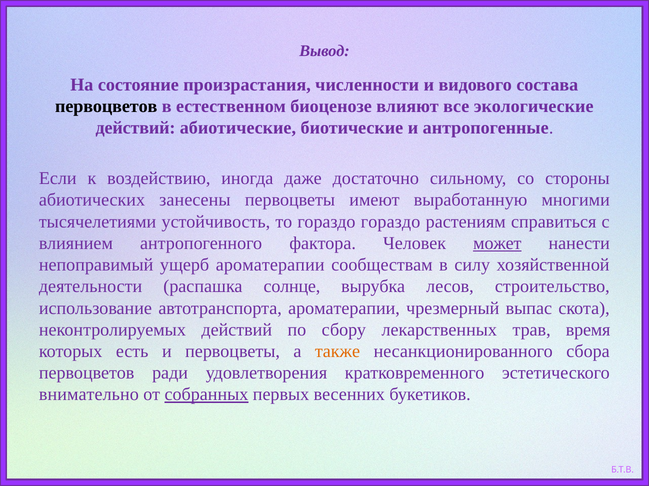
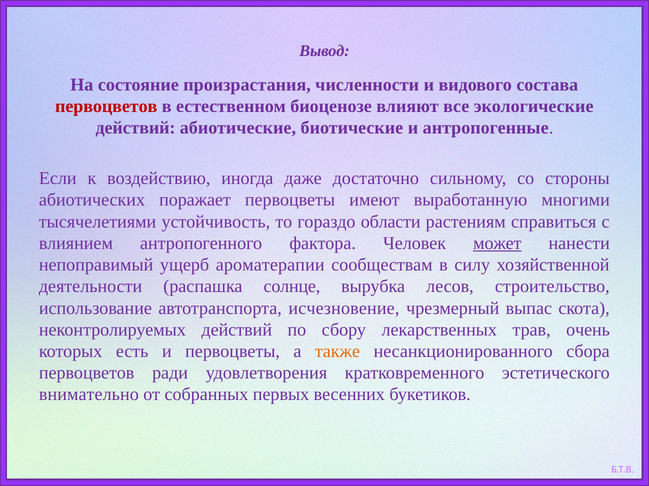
первоцветов colour: black -> red (106, 107)
занесены: занесены -> поражает (195, 200)
гораздо гораздо: гораздо -> области (391, 222)
автотранспорта ароматерапии: ароматерапии -> исчезновение (344, 309)
время: время -> очень (588, 330)
собранных underline: present -> none (206, 395)
